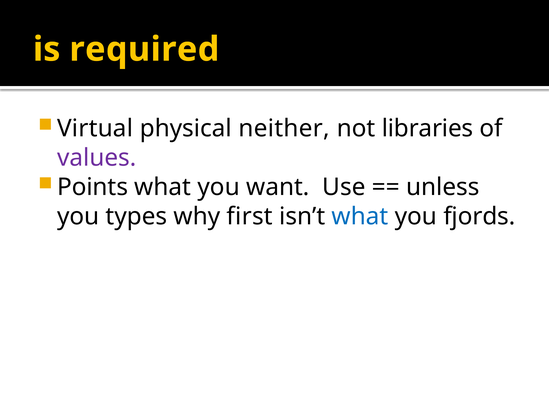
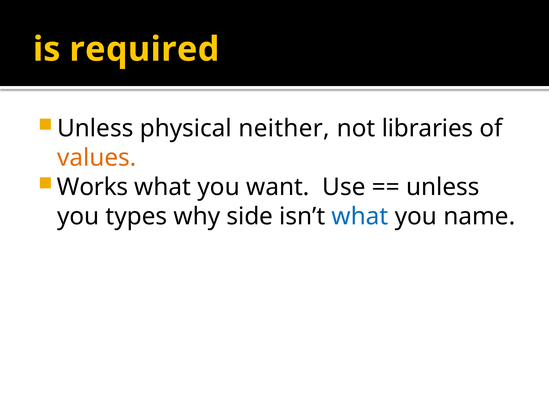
Virtual: Virtual -> Unless (95, 128)
values colour: purple -> orange (97, 158)
Points: Points -> Works (93, 187)
first: first -> side (250, 216)
fjords: fjords -> name (479, 216)
